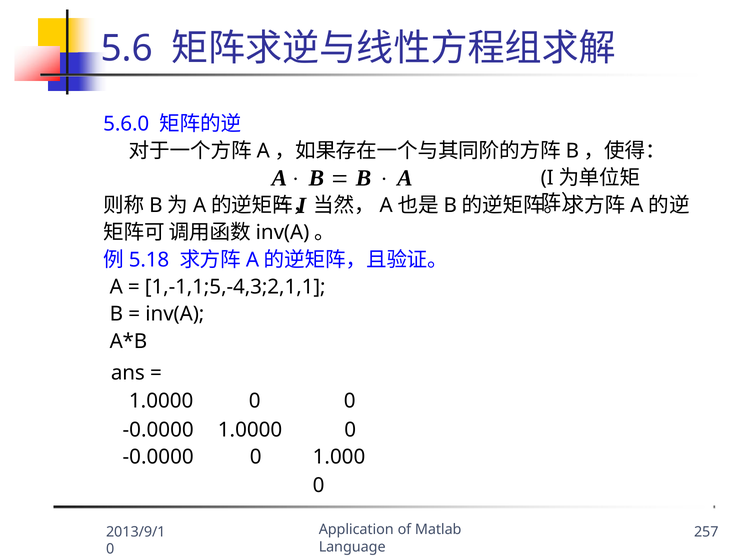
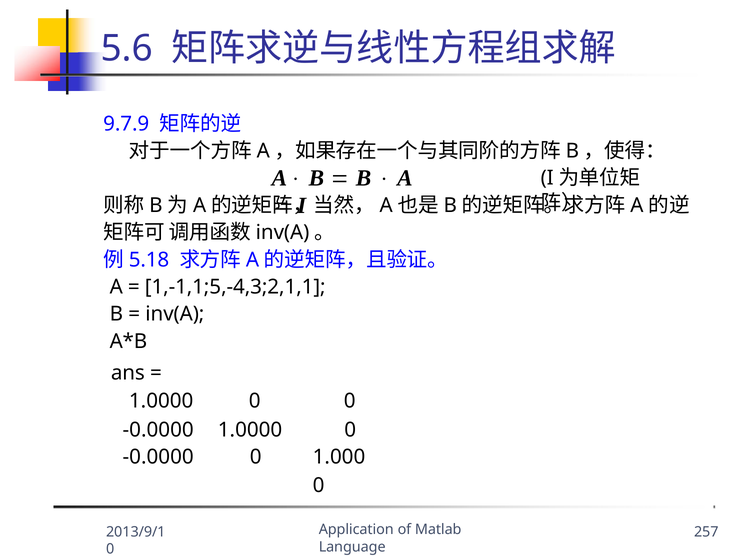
5.6.0: 5.6.0 -> 9.7.9 (126, 124)
